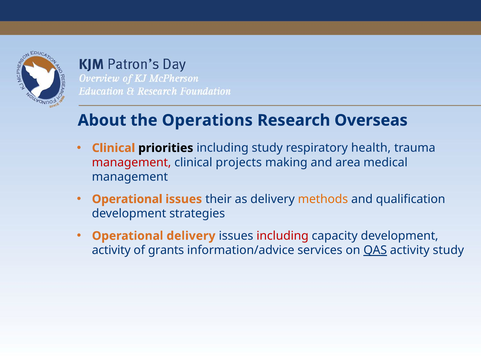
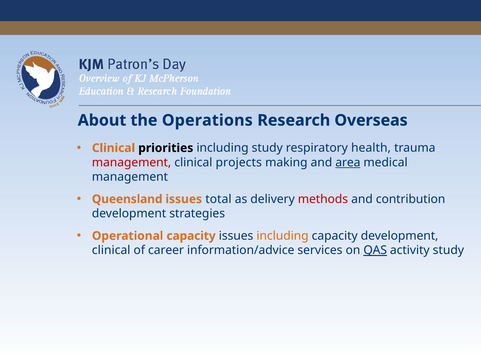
area underline: none -> present (348, 162)
Operational: Operational -> Queensland (127, 199)
their: their -> total (218, 199)
methods colour: orange -> red (323, 199)
qualification: qualification -> contribution (411, 199)
Operational delivery: delivery -> capacity (191, 236)
including colour: red -> orange (283, 236)
activity: activity -> clinical (111, 250)
grants: grants -> career (166, 250)
